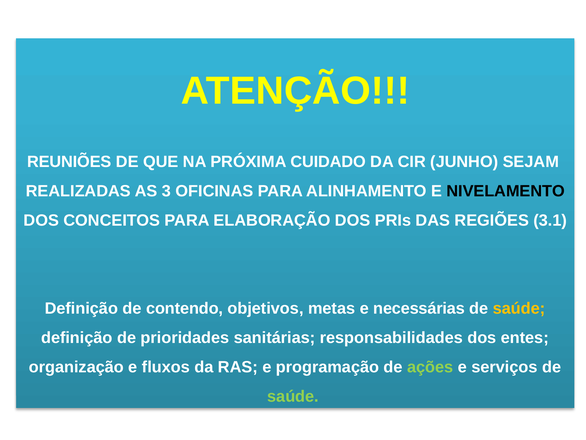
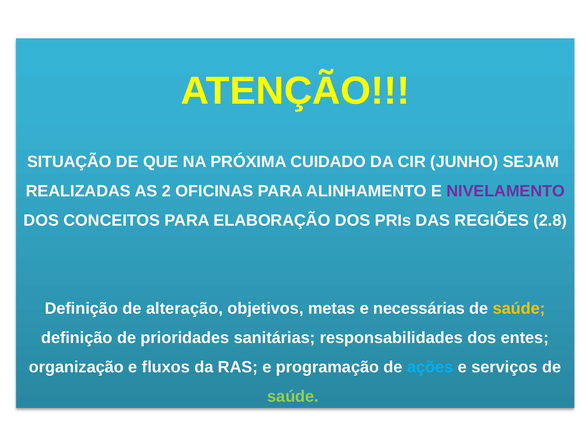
REUNIÕES: REUNIÕES -> SITUAÇÃO (69, 162)
3: 3 -> 2 (166, 191)
NIVELAMENTO colour: black -> purple (506, 191)
3.1: 3.1 -> 2.8 (550, 220)
contendo: contendo -> alteração (184, 308)
ações colour: light green -> light blue (430, 367)
